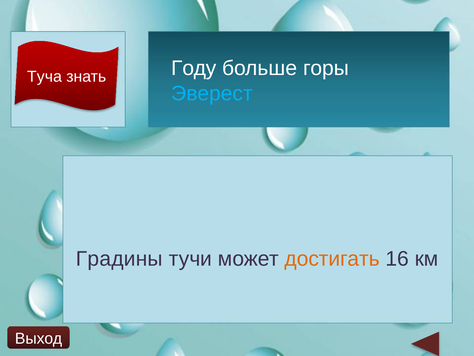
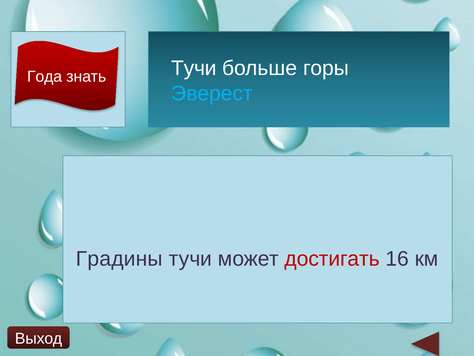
Году: Году -> Тучи (194, 68)
Туча: Туча -> Года (45, 77)
достигать colour: orange -> red (332, 258)
